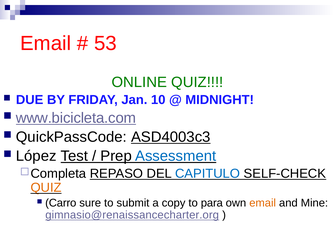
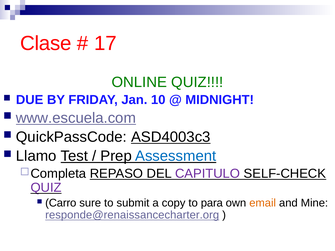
Email: Email -> Clase (46, 43)
53: 53 -> 17 (105, 43)
www.bicicleta.com: www.bicicleta.com -> www.escuela.com (76, 118)
López: López -> Llamo (36, 156)
CAPITULO colour: blue -> purple (208, 174)
QUIZ colour: orange -> purple (46, 188)
gimnasio@renaissancecharter.org: gimnasio@renaissancecharter.org -> responde@renaissancecharter.org (132, 215)
